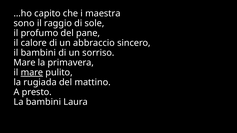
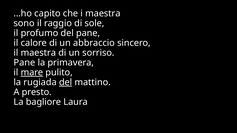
il bambini: bambini -> maestra (38, 53)
Mare: Mare -> Pane (24, 63)
del underline: none -> present (66, 82)
La bambini: bambini -> bagliore (43, 102)
